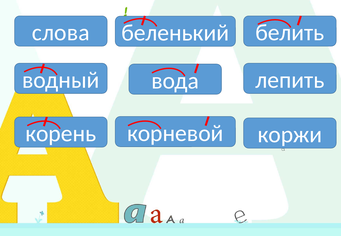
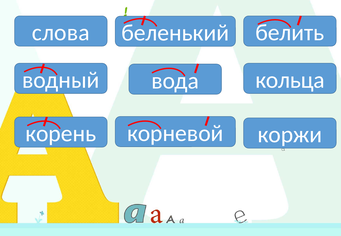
лепить: лепить -> кольца (290, 80)
